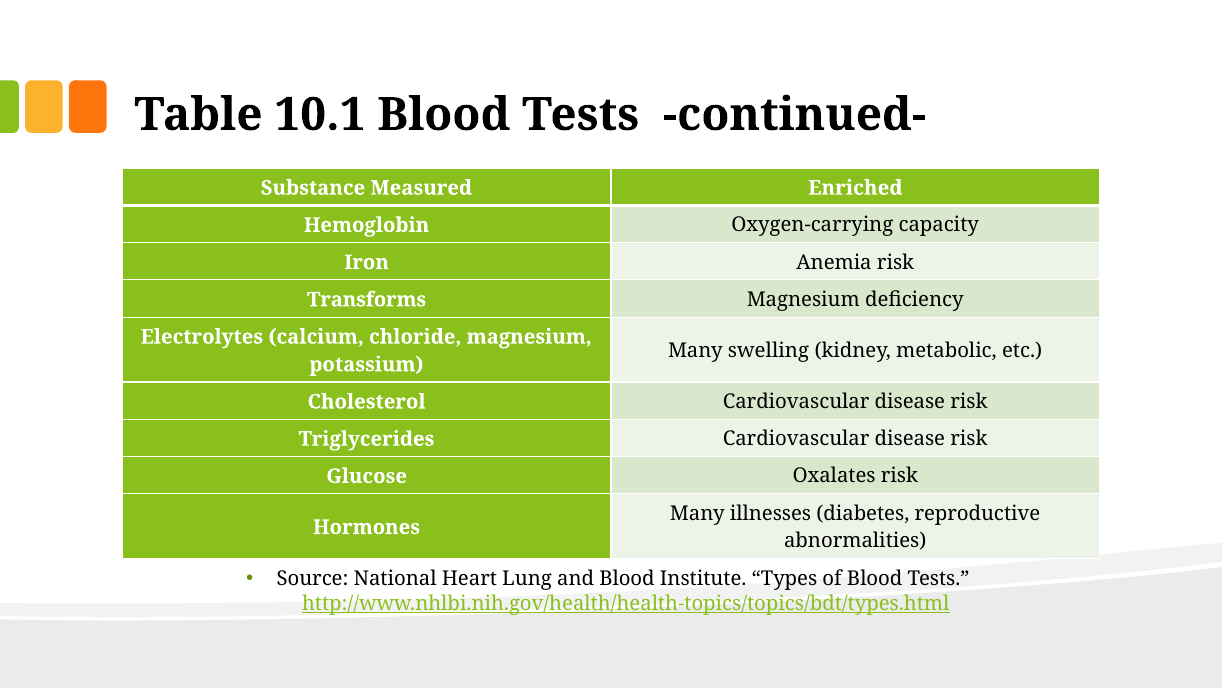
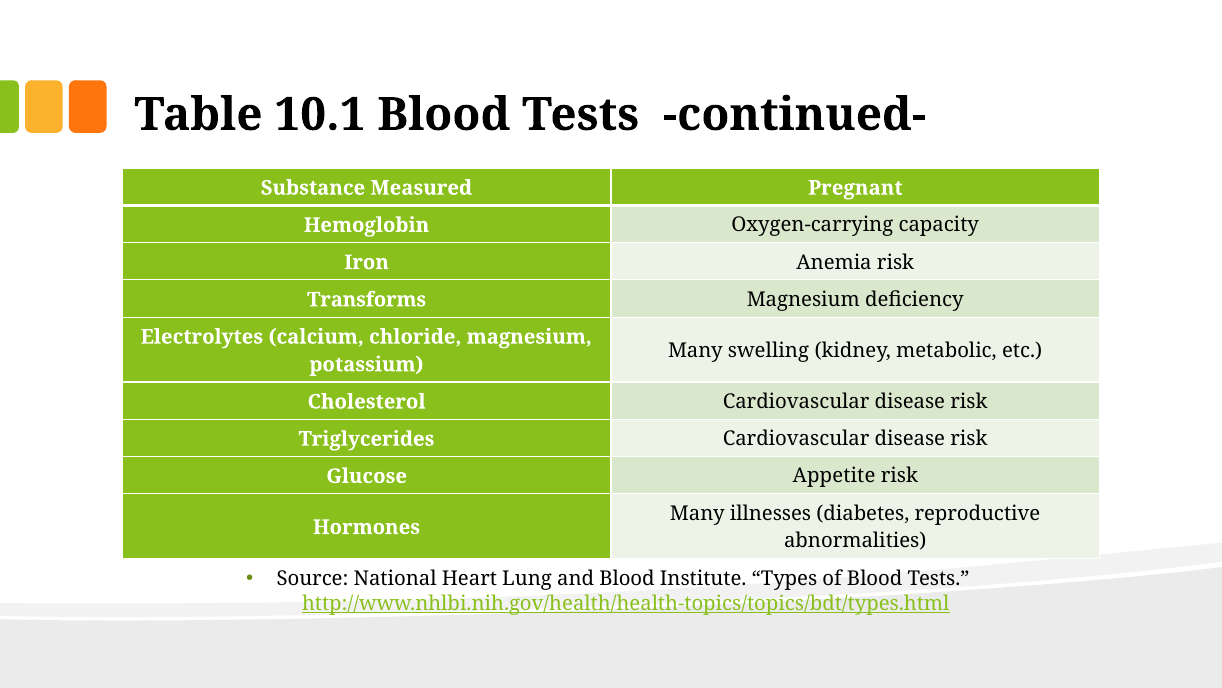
Enriched: Enriched -> Pregnant (855, 188)
Oxalates: Oxalates -> Appetite (834, 476)
